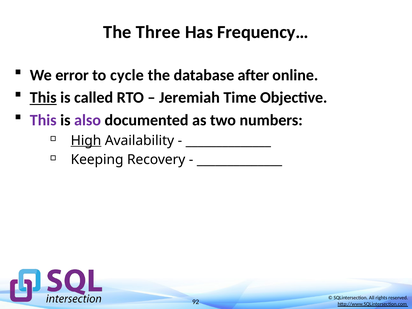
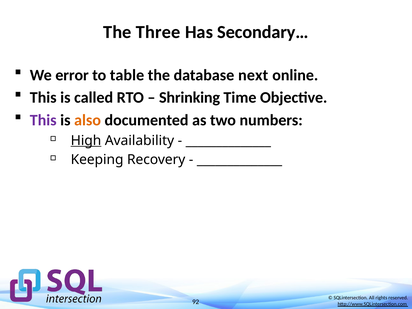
Frequency…: Frequency… -> Secondary… (263, 32)
cycle: cycle -> table (127, 75)
after: after -> next (253, 75)
This underline: present -> none (43, 98)
Jeremiah: Jeremiah -> Shrinking (190, 98)
also colour: purple -> orange (88, 120)
